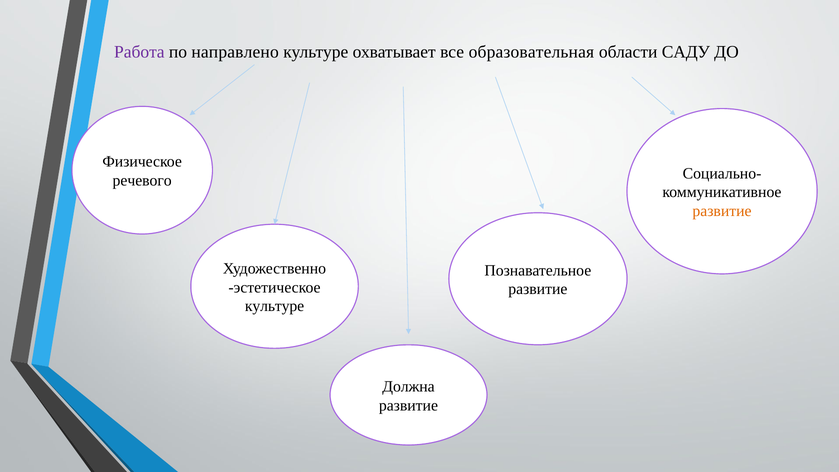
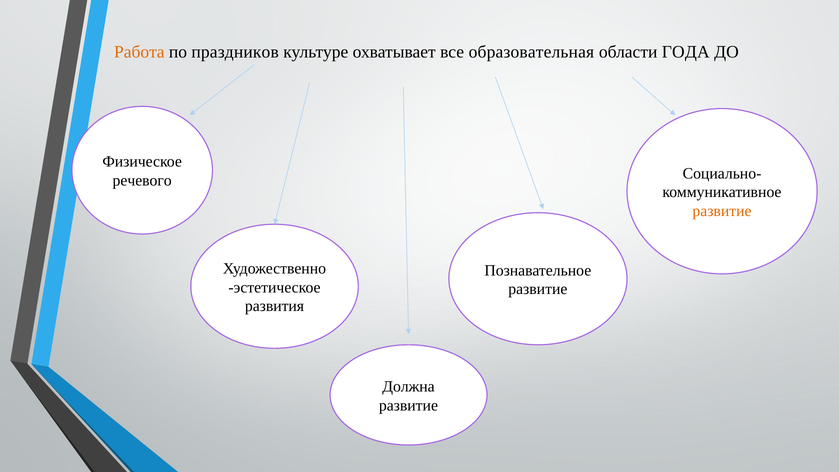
Работа colour: purple -> orange (139, 52)
направлено: направлено -> праздников (235, 52)
САДУ: САДУ -> ГОДА (686, 52)
культуре: культуре -> развития (275, 306)
